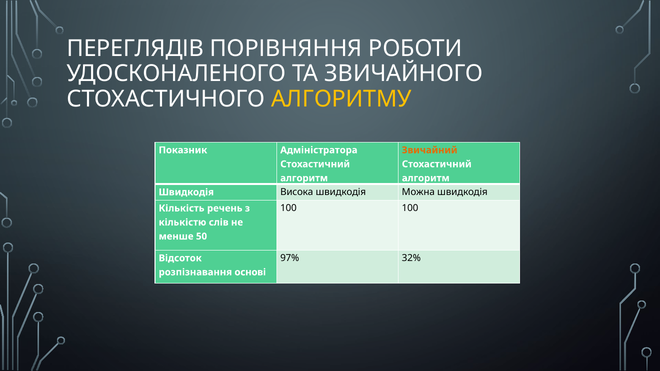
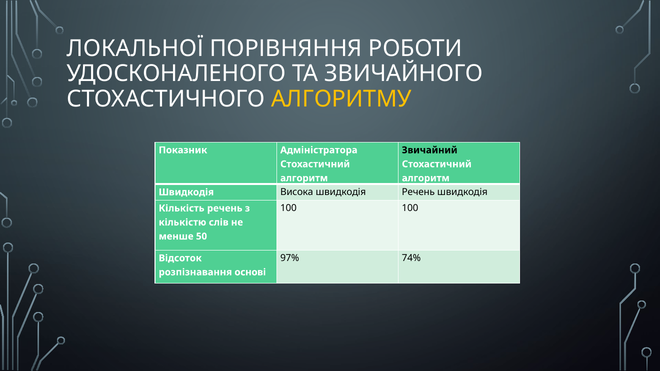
ПЕРЕГЛЯДІВ: ПЕРЕГЛЯДІВ -> ЛОКАЛЬНОЇ (135, 48)
Звичайний colour: orange -> black (430, 150)
швидкодія Можна: Можна -> Речень (418, 192)
32%: 32% -> 74% (411, 258)
